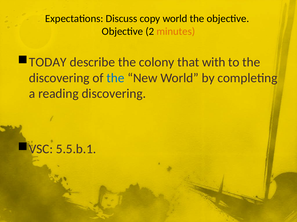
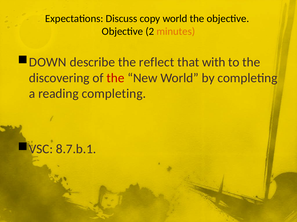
TODAY: TODAY -> DOWN (48, 62)
colony: colony -> reflect (157, 62)
the colour: blue -> red (116, 78)
reading discovering: discovering -> completing (114, 94)
5.5.b.1: 5.5.b.1 -> 8.7.b.1 (76, 149)
